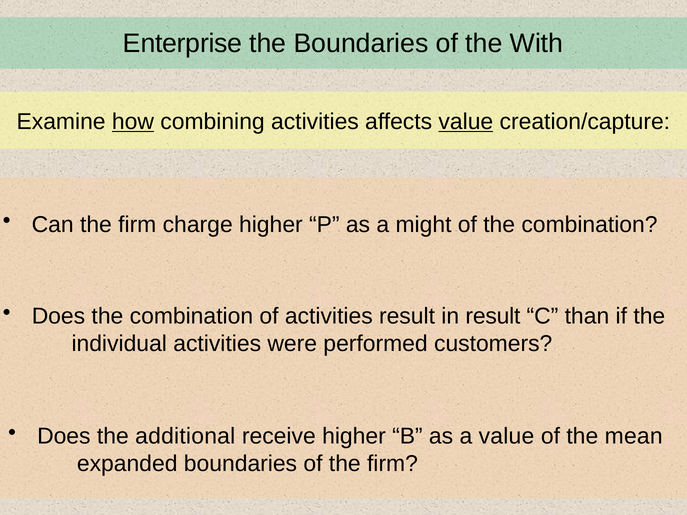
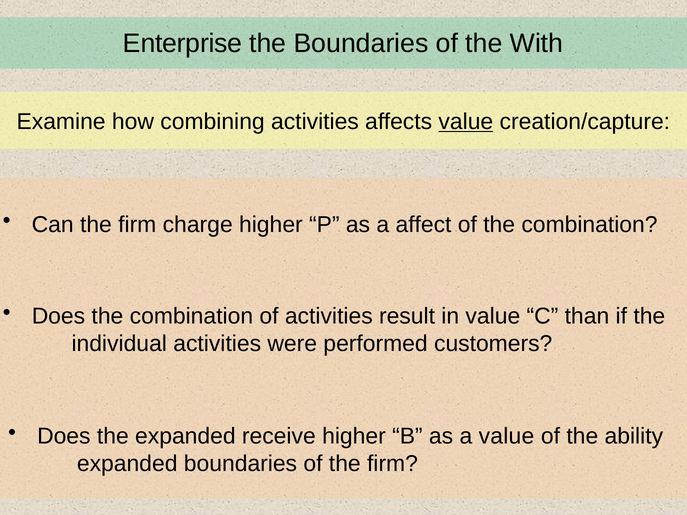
how underline: present -> none (133, 122)
might: might -> affect (424, 225)
in result: result -> value (493, 316)
the additional: additional -> expanded (185, 437)
mean: mean -> ability (634, 437)
